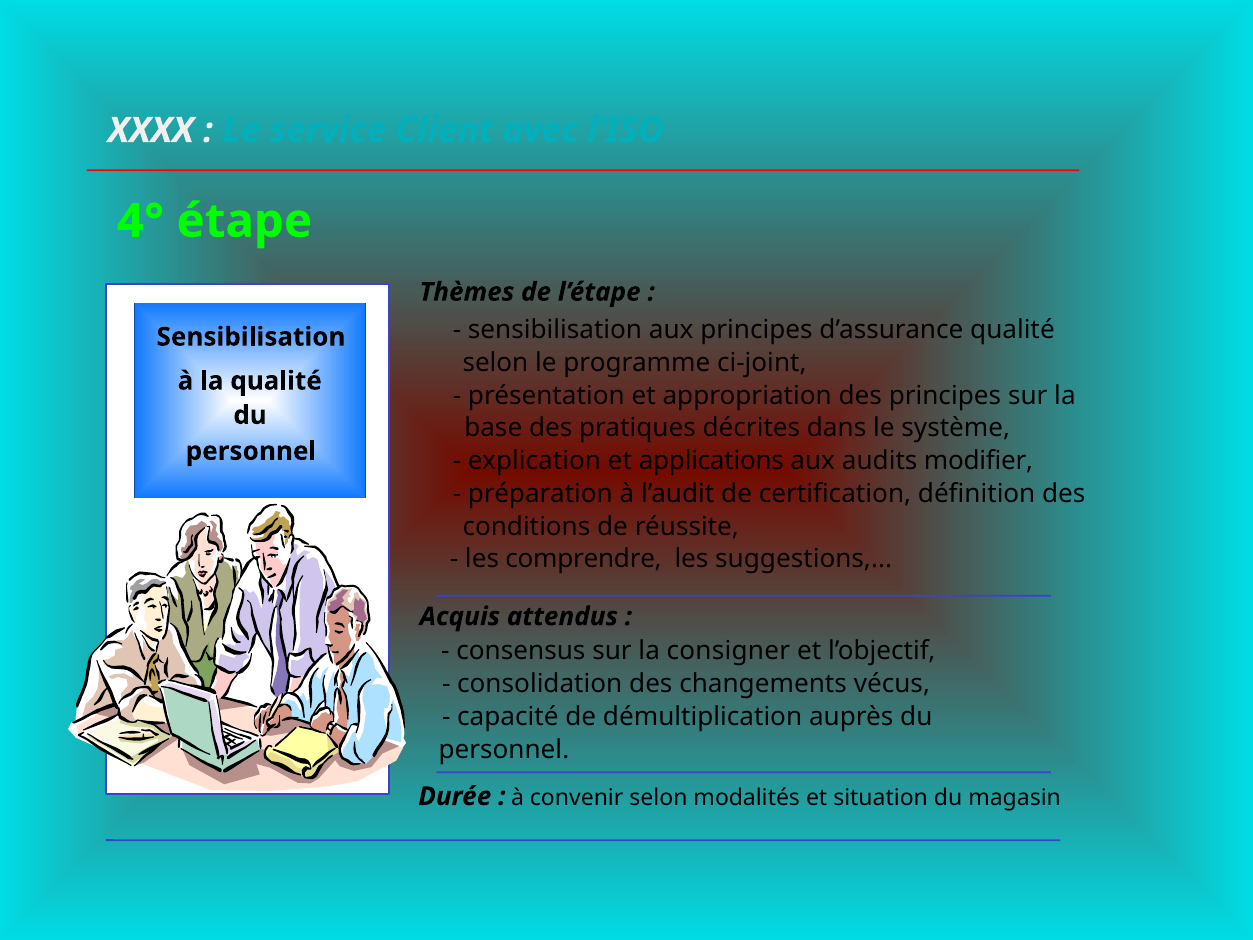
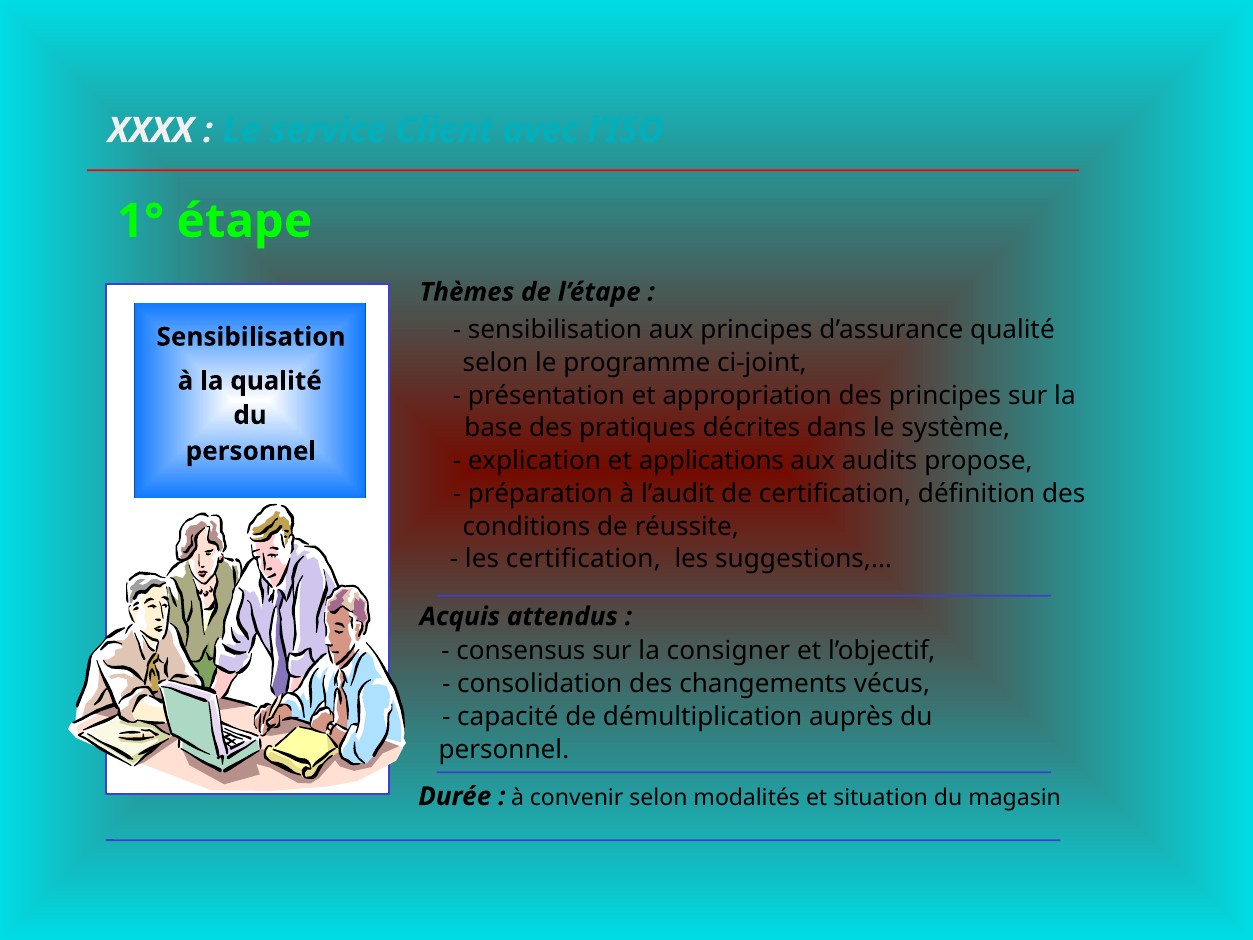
4°: 4° -> 1° (140, 221)
modifier: modifier -> propose (978, 461)
les comprendre: comprendre -> certification (583, 559)
